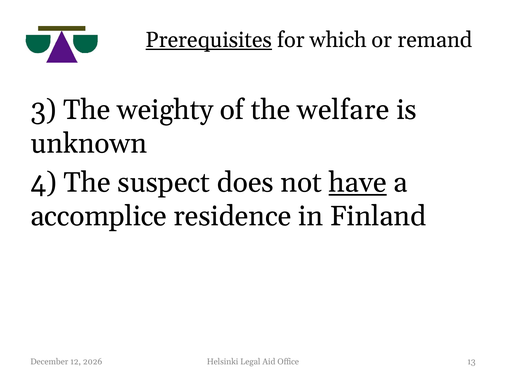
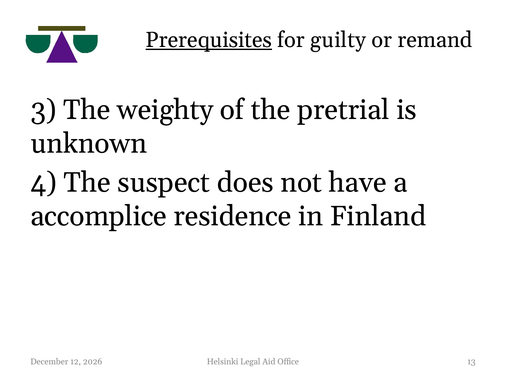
which: which -> guilty (338, 40)
welfare: welfare -> pretrial (343, 110)
have underline: present -> none (358, 183)
